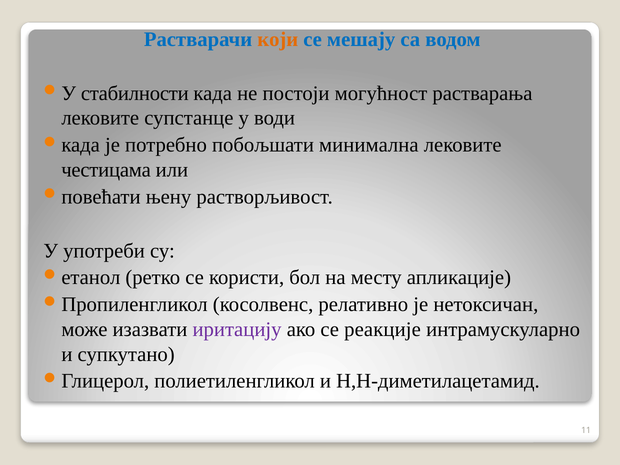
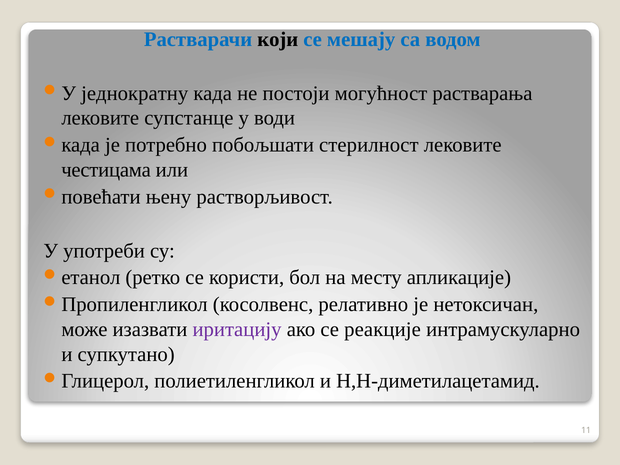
који colour: orange -> black (278, 39)
стабилности: стабилности -> једнократну (135, 93)
минимална: минимална -> стерилност (369, 145)
